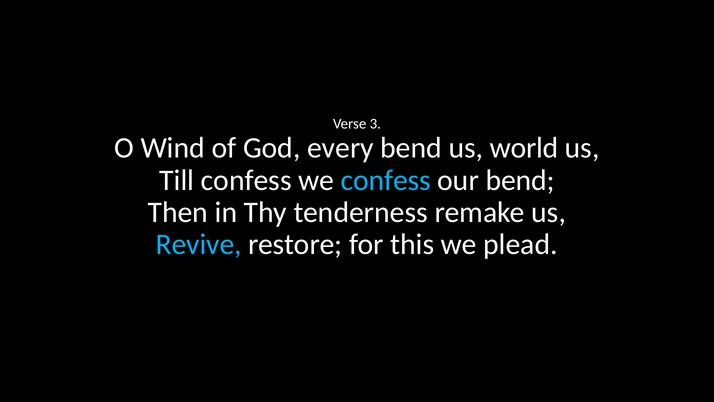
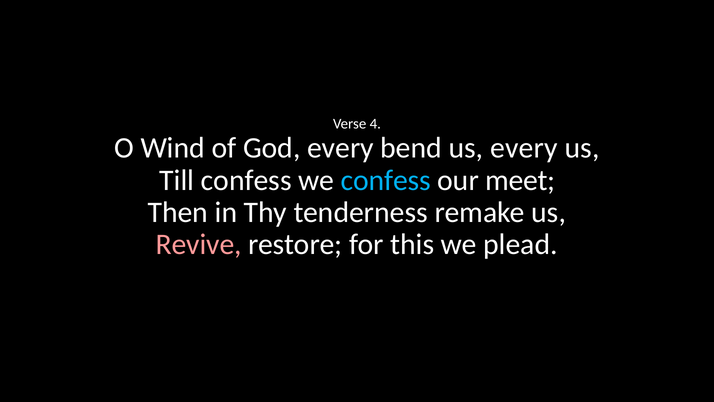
3: 3 -> 4 (375, 124)
us world: world -> every (524, 148)
our bend: bend -> meet (520, 180)
Revive colour: light blue -> pink (199, 244)
